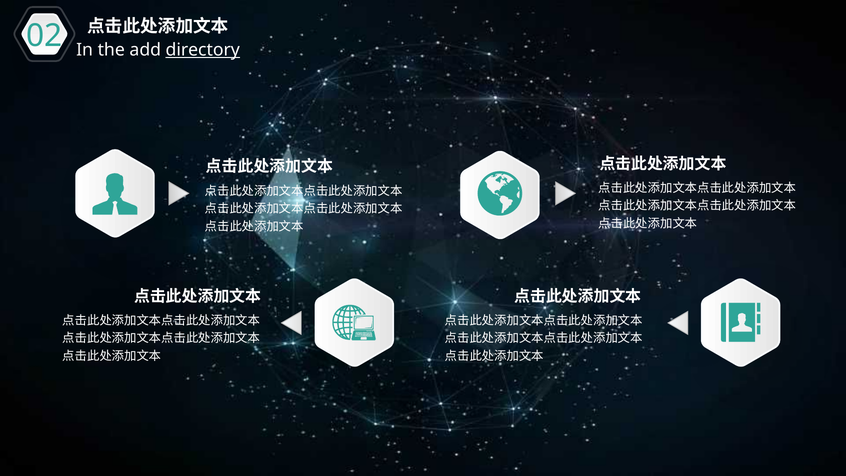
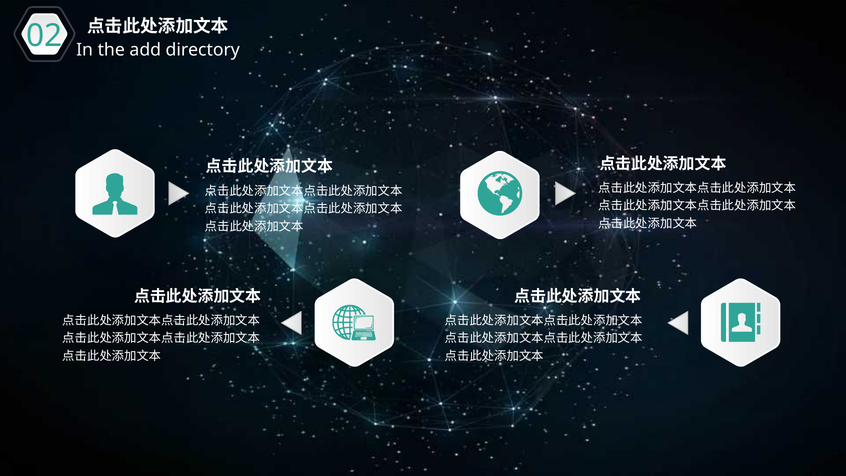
directory underline: present -> none (203, 50)
